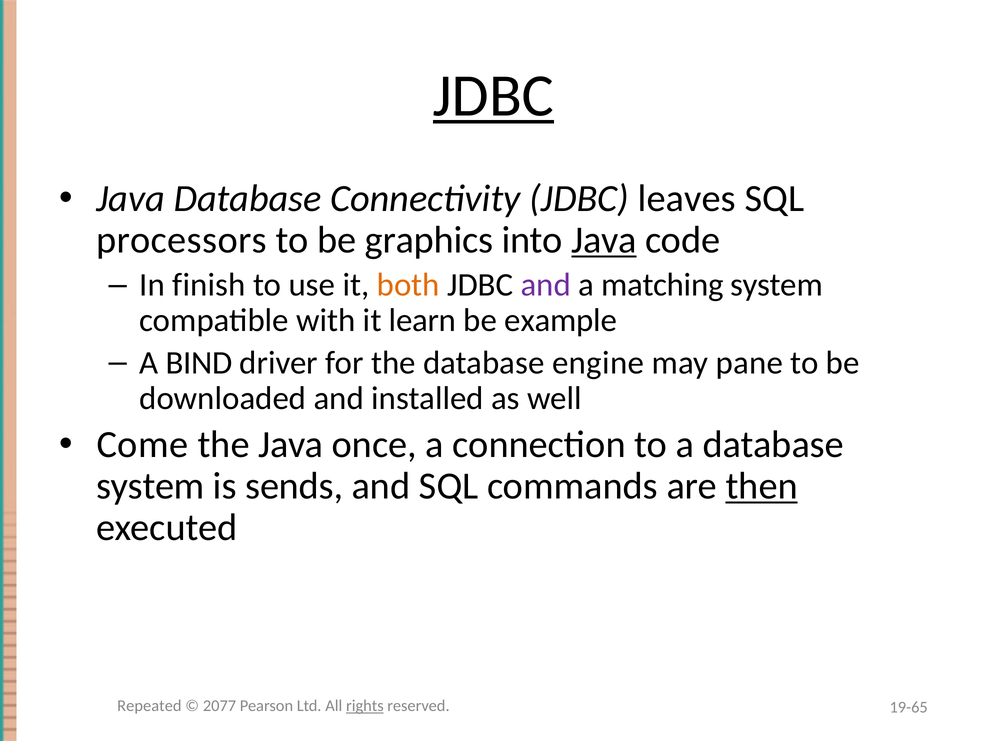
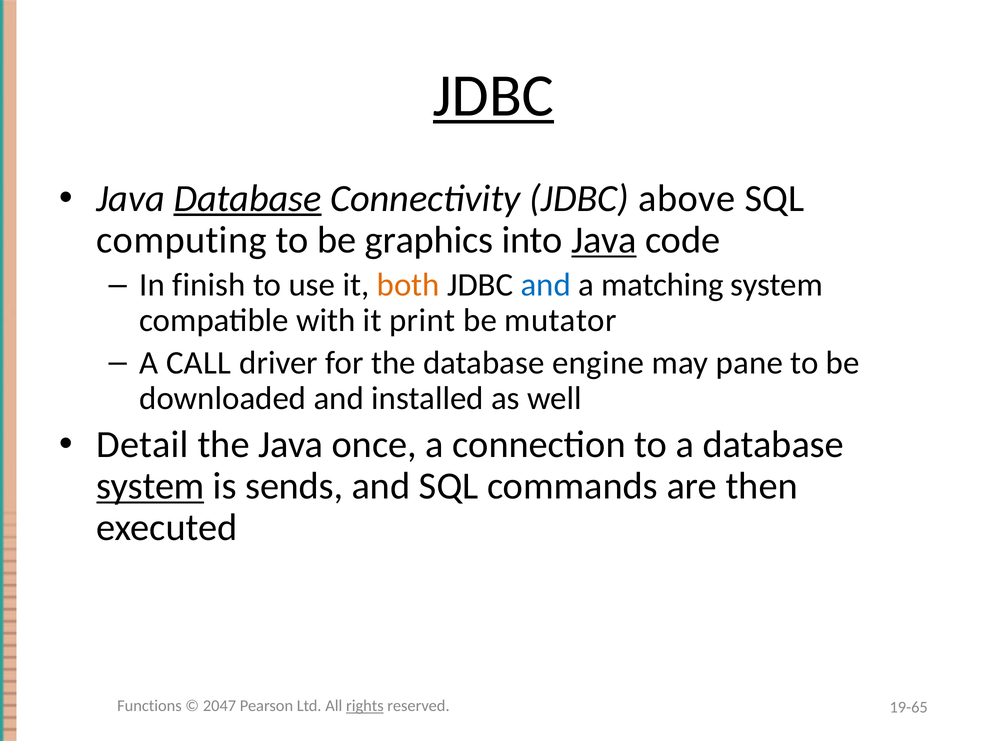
Database underline: none -> present (248, 198)
leaves: leaves -> above (687, 198)
processors: processors -> computing (182, 240)
and colour: purple -> blue (546, 285)
learn: learn -> print (422, 320)
example: example -> mutator (560, 320)
BIND: BIND -> CALL (199, 362)
Come: Come -> Detail (143, 444)
system underline: none -> present (150, 485)
then underline: present -> none (762, 485)
Repeated: Repeated -> Functions (149, 705)
2077: 2077 -> 2047 (220, 705)
